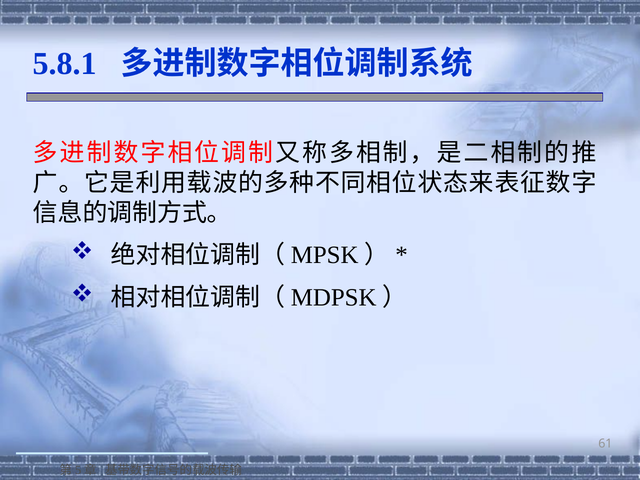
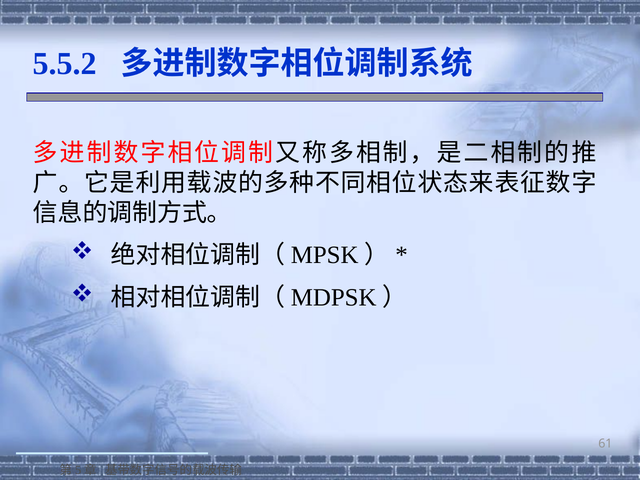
5.8.1: 5.8.1 -> 5.5.2 (65, 64)
